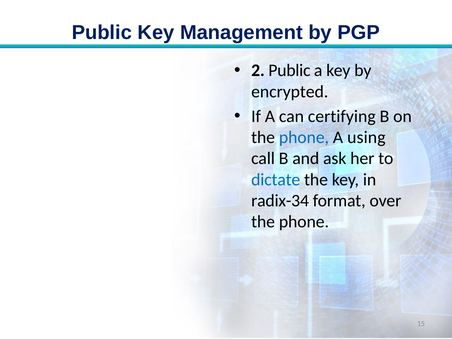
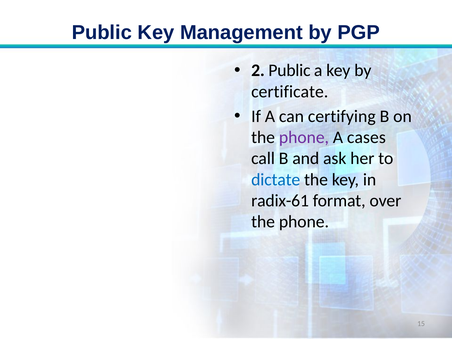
encrypted: encrypted -> certificate (290, 92)
phone colour: blue -> purple (304, 137)
using: using -> cases (366, 137)
radix-34: radix-34 -> radix-61 (280, 201)
